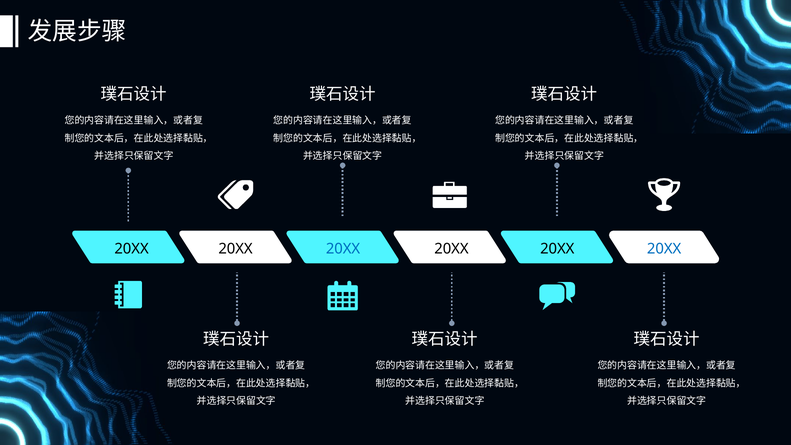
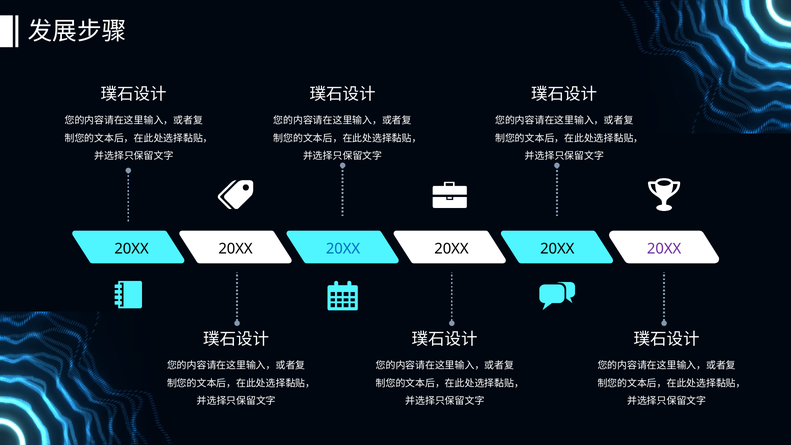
20XX colour: blue -> purple (664, 249)
